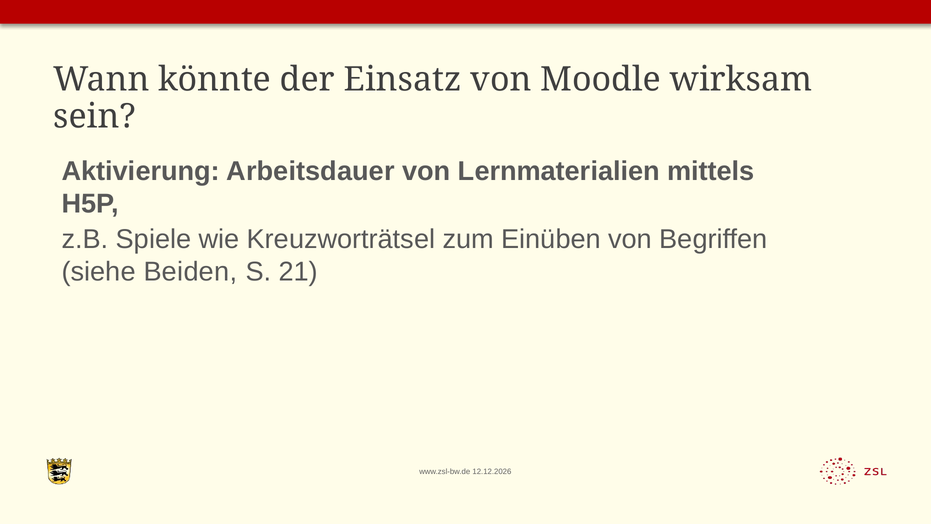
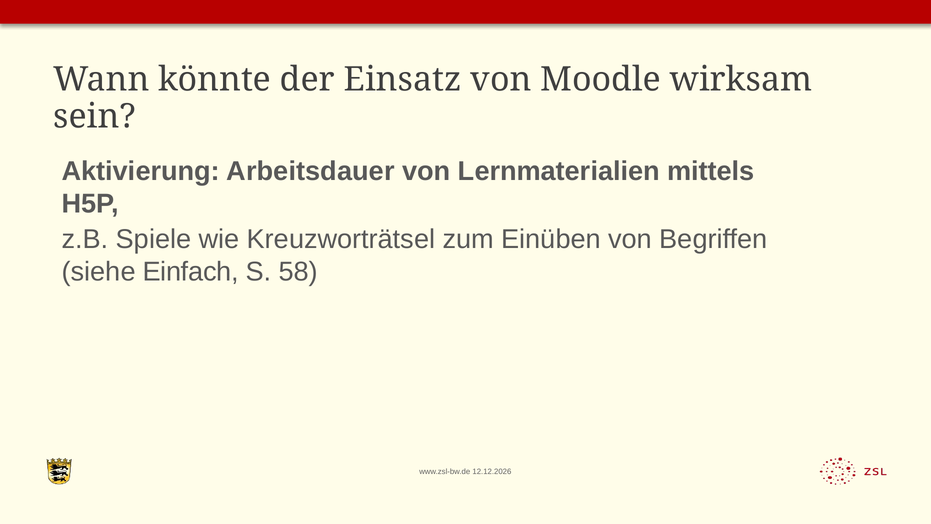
Beiden: Beiden -> Einfach (191, 272)
21: 21 -> 58 (298, 272)
